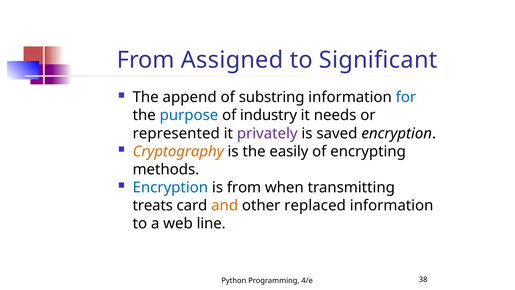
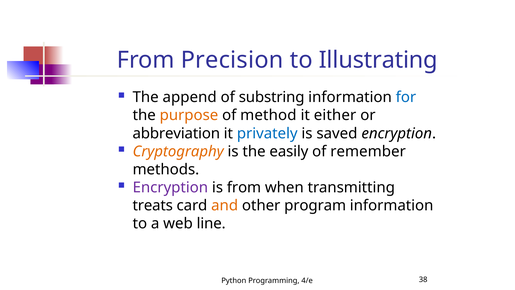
Assigned: Assigned -> Precision (232, 60)
Significant: Significant -> Illustrating (378, 60)
purpose colour: blue -> orange (189, 115)
industry: industry -> method (268, 115)
needs: needs -> either (335, 115)
represented: represented -> abbreviation (176, 133)
privately colour: purple -> blue (267, 133)
encrypting: encrypting -> remember (368, 151)
Encryption colour: blue -> purple (170, 187)
replaced: replaced -> program (315, 205)
